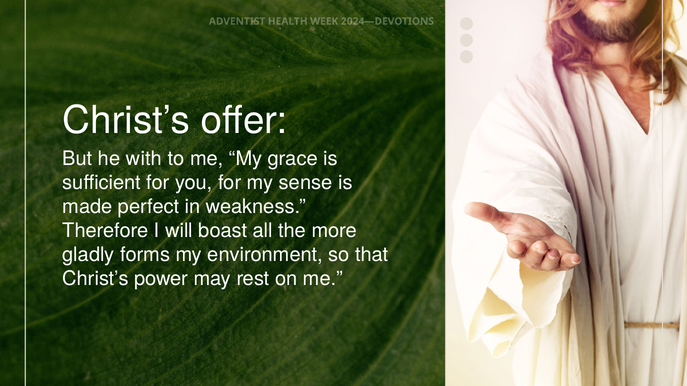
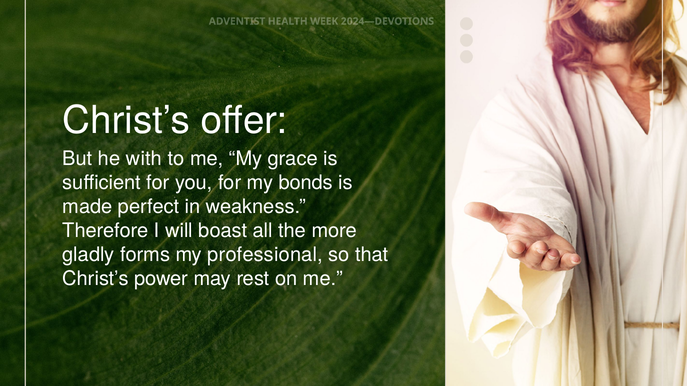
sense: sense -> bonds (306, 183)
environment: environment -> professional (265, 255)
